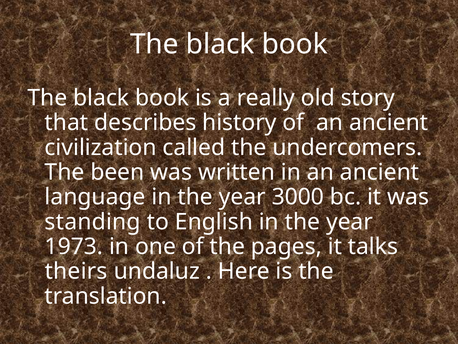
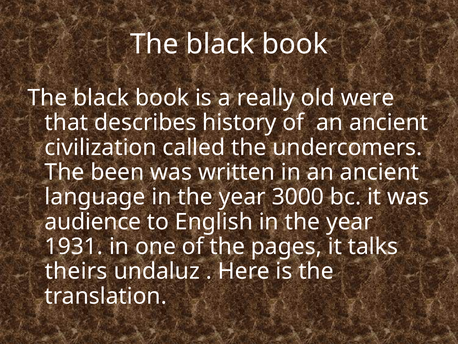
story: story -> were (368, 98)
standing: standing -> audience (93, 221)
1973: 1973 -> 1931 (74, 246)
